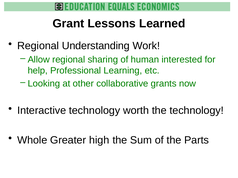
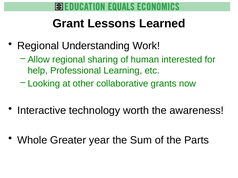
the technology: technology -> awareness (197, 111)
high: high -> year (99, 140)
